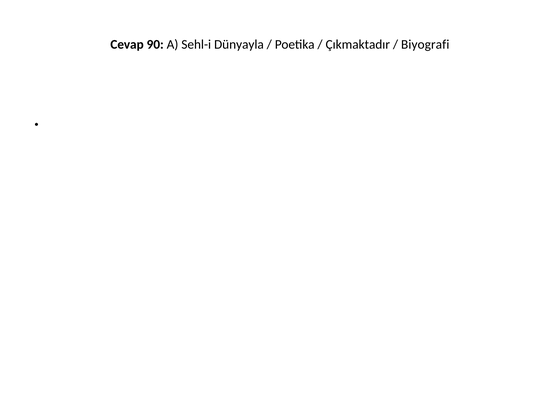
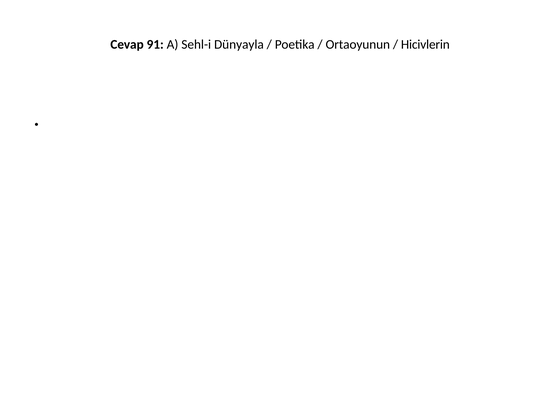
90: 90 -> 91 (155, 44)
Çıkmaktadır: Çıkmaktadır -> Ortaoyunun (358, 44)
Biyografi: Biyografi -> Hicivlerin (425, 44)
